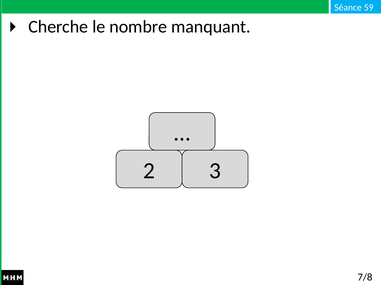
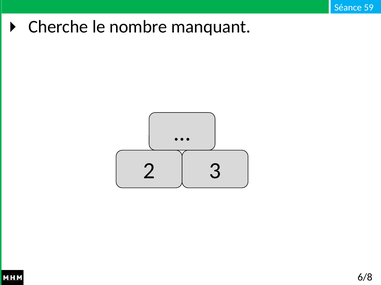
7/8: 7/8 -> 6/8 (365, 278)
